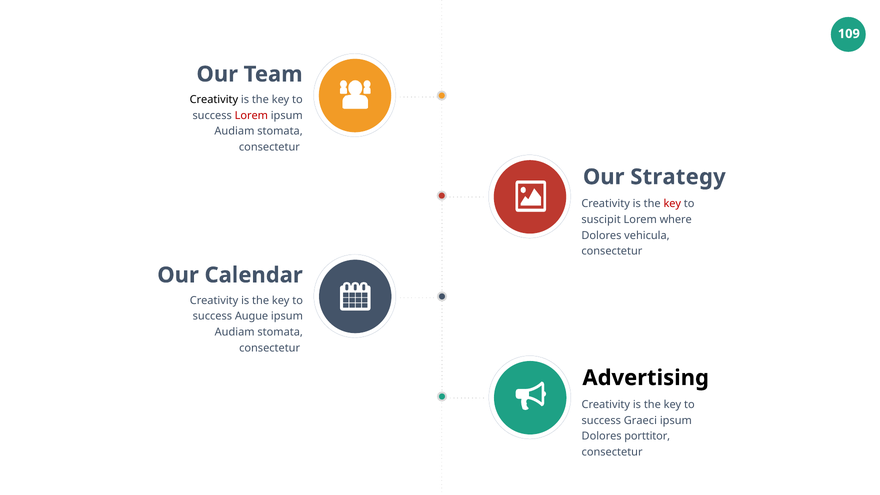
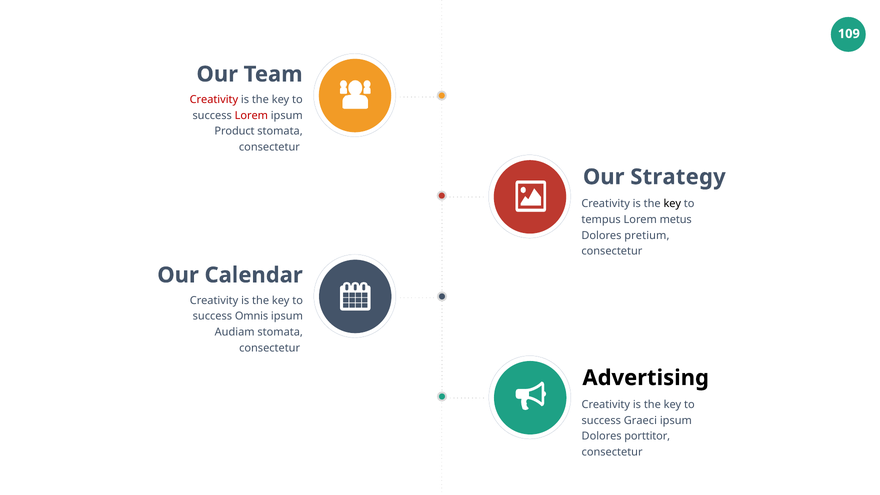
Creativity colour: black -> red (214, 100)
Audiam: Audiam -> Product (234, 131)
key colour: red -> black (672, 204)
suscipit: suscipit -> tempus (601, 220)
where: where -> metus (676, 220)
vehicula: vehicula -> pretium (647, 235)
Augue: Augue -> Omnis (252, 316)
